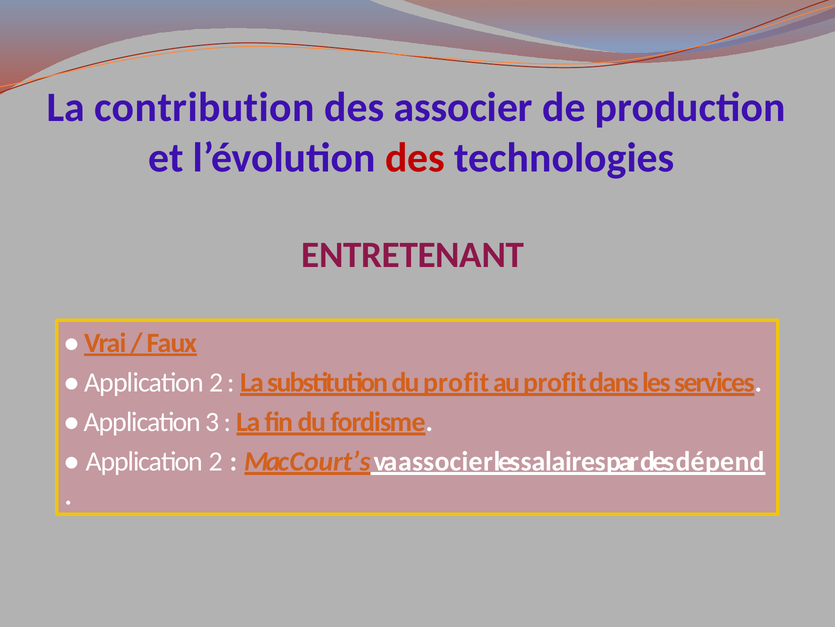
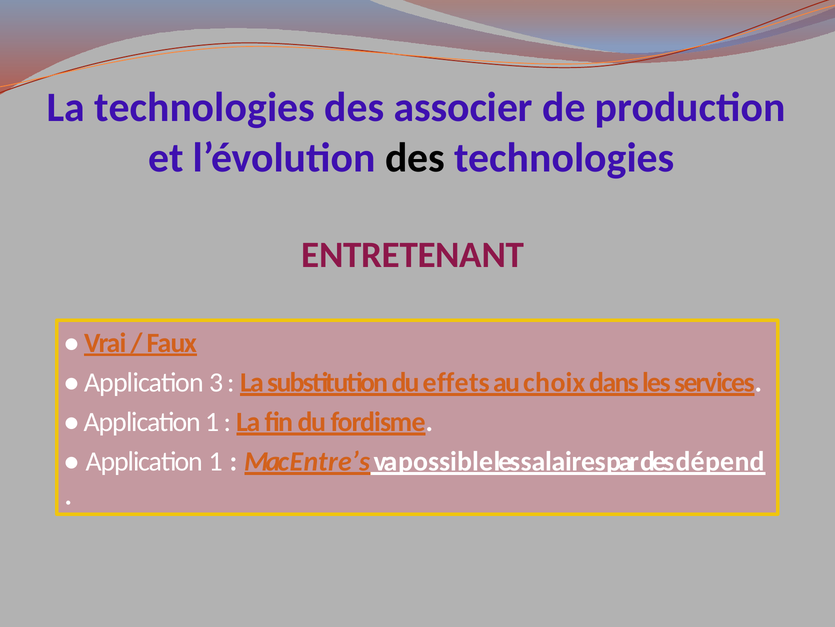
La contribution: contribution -> technologies (205, 107)
des colour: red -> black (415, 158)
2: 2 -> 3 (216, 382)
du profit: profit -> effets (456, 382)
au profit: profit -> choix (555, 382)
3: 3 -> 1 (212, 421)
2: 2 -> 1 (216, 461)
Court’s: Court’s -> Entre’s (330, 461)
va associer: associer -> possible (446, 461)
